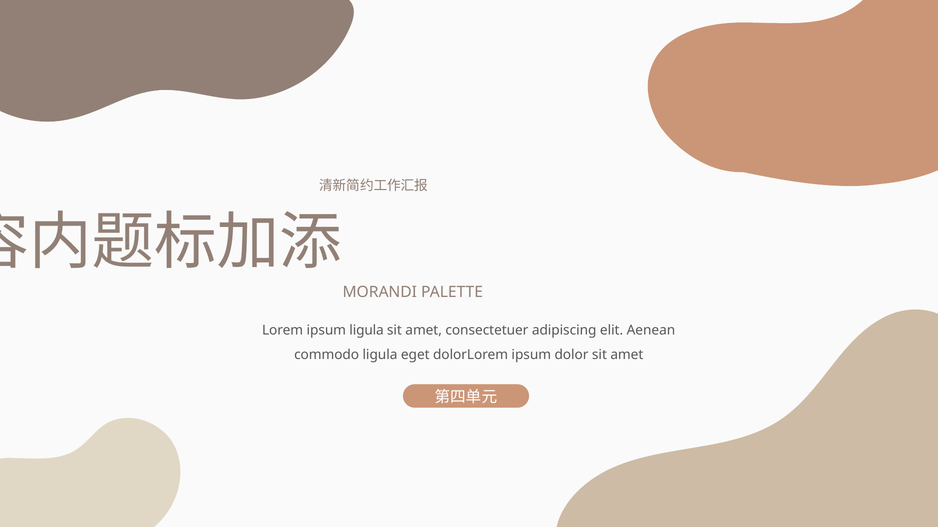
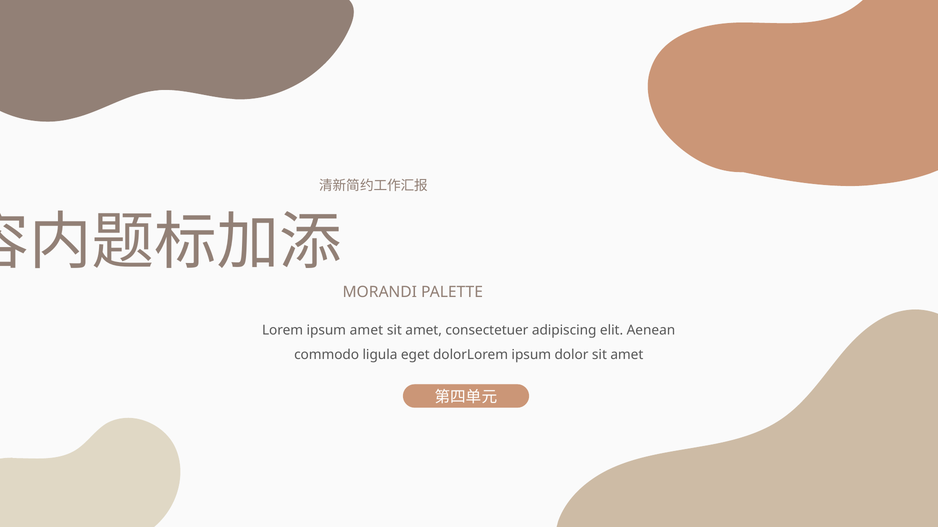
ipsum ligula: ligula -> amet (366, 331)
